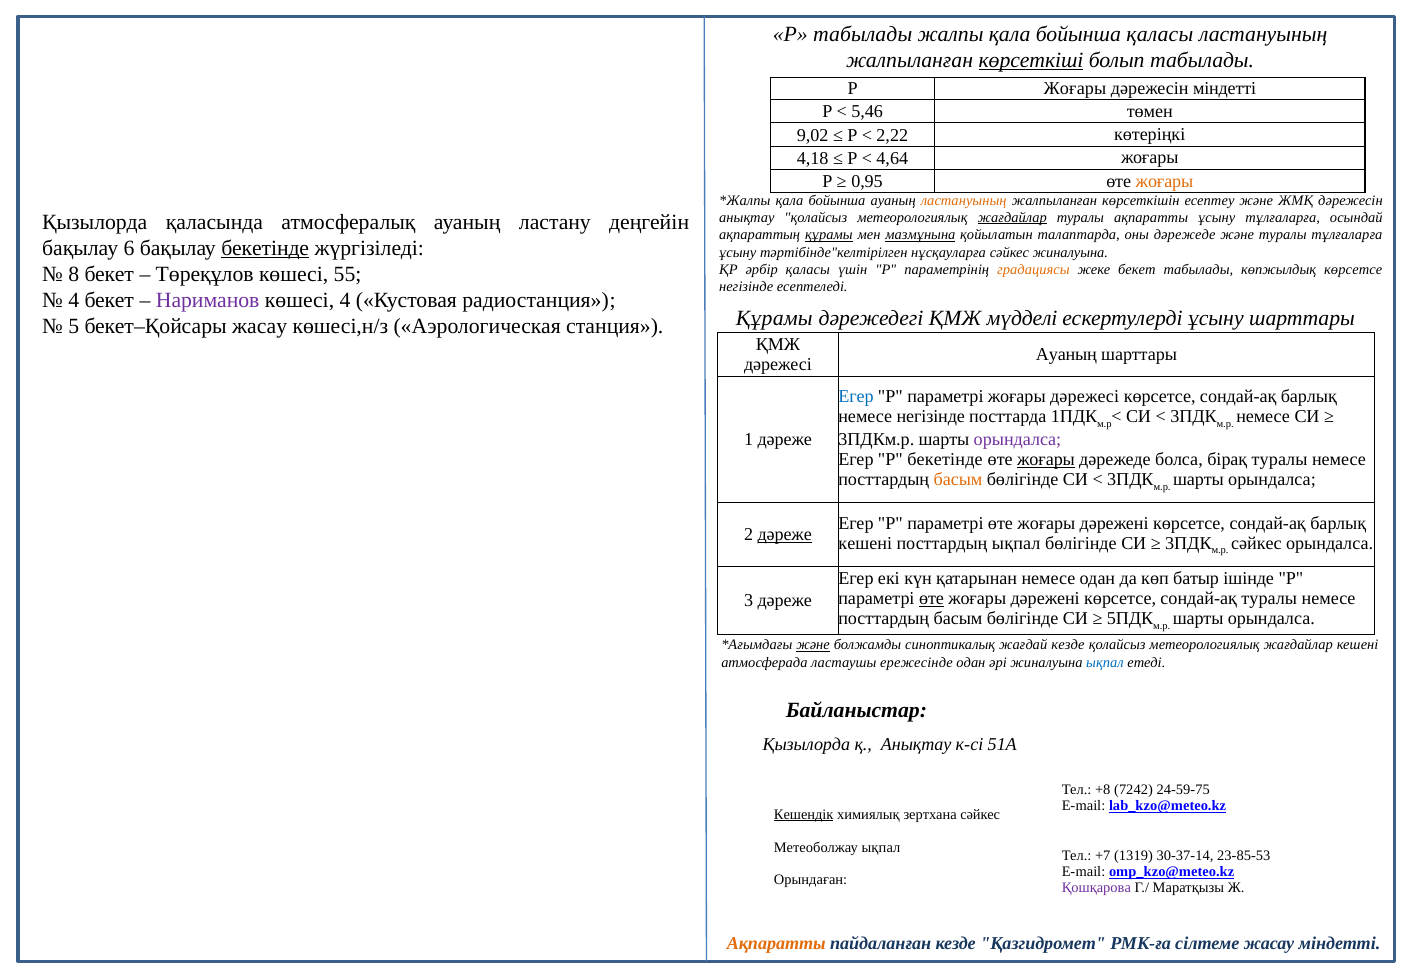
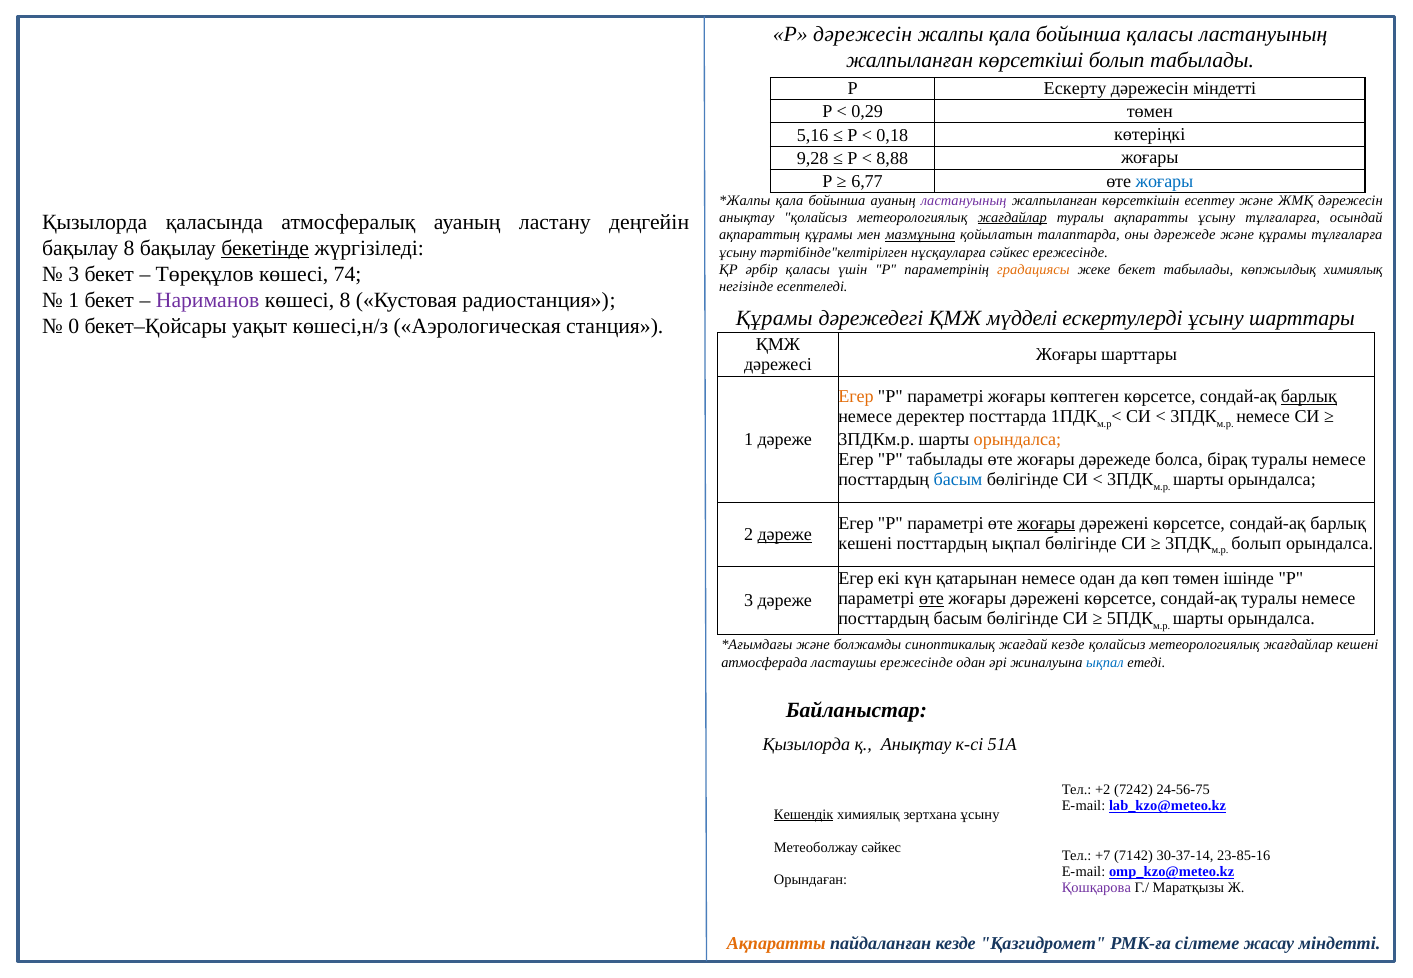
Р табылады: табылады -> дәрежесін (863, 34)
көрсеткіші underline: present -> none (1031, 60)
Р Жоғары: Жоғары -> Ескерту (1075, 89)
5,46: 5,46 -> 0,29 (867, 112)
9,02: 9,02 -> 5,16 (813, 135)
2,22: 2,22 -> 0,18 (892, 135)
4,18: 4,18 -> 9,28 (813, 159)
4,64: 4,64 -> 8,88 (892, 159)
0,95: 0,95 -> 6,77 (867, 182)
жоғары colour: orange -> blue (1164, 181)
ластануының colour: orange -> purple (964, 200)
құрамы underline: present -> none (829, 235)
және туралы: туралы -> құрамы (1283, 235)
бақылау 6: 6 -> 8 (129, 249)
сәйкес жиналуына: жиналуына -> ережесінде (1070, 252)
көпжылдық көрсетсе: көрсетсе -> химиялық (1353, 270)
8: 8 -> 3 (74, 275)
55: 55 -> 74 (348, 275)
4: 4 -> 1 (74, 301)
көшесі 4: 4 -> 8 (345, 301)
5: 5 -> 0 (74, 327)
бекет–Қойсары жасау: жасау -> уақыт (260, 327)
Ауаның: Ауаның -> Жоғары (1066, 355)
Егер colour: blue -> orange (856, 397)
жоғары дәрежесі: дәрежесі -> көптеген (1085, 397)
барлық underline: none -> present (1309, 397)
немесе негізінде: негізінде -> деректер (931, 417)
орындалса colour: purple -> orange (1017, 440)
P бекетінде: бекетінде -> табылады (945, 460)
жоғары underline: present -> none (1046, 460)
басым colour: orange -> blue (958, 480)
жоғары underline: none -> present (1046, 523)
сәйкес: сәйкес -> болып (1256, 543)
көп батыр: батыр -> төмен (1196, 579)
және underline: present -> none (813, 645)
+8: +8 -> +2 (1103, 790)
24-59-75: 24-59-75 -> 24-56-75 (1183, 790)
зертхана сәйкес: сәйкес -> ұсыну (980, 814)
Метеоболжау ықпал: ықпал -> сәйкес (881, 848)
1319: 1319 -> 7142 (1133, 856)
23-85-53: 23-85-53 -> 23-85-16 (1244, 856)
